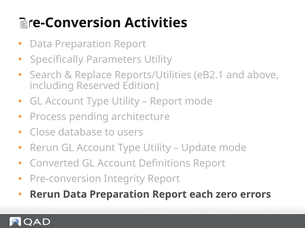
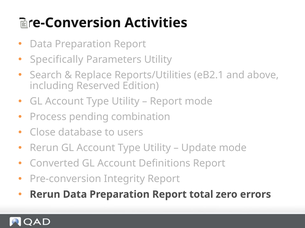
architecture: architecture -> combination (141, 117)
each: each -> total (201, 195)
